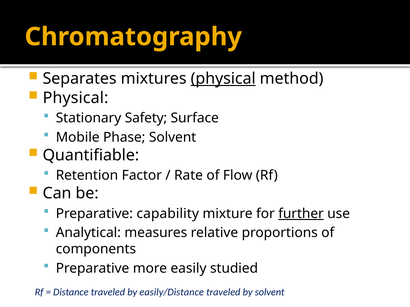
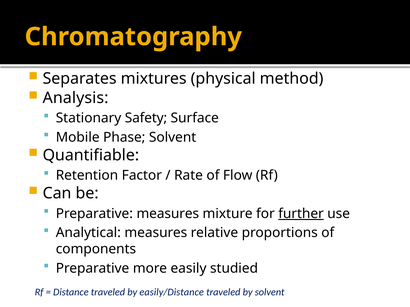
physical underline: present -> none (223, 79)
Physical: Physical -> Analysis (76, 98)
Preparative capability: capability -> measures (168, 214)
